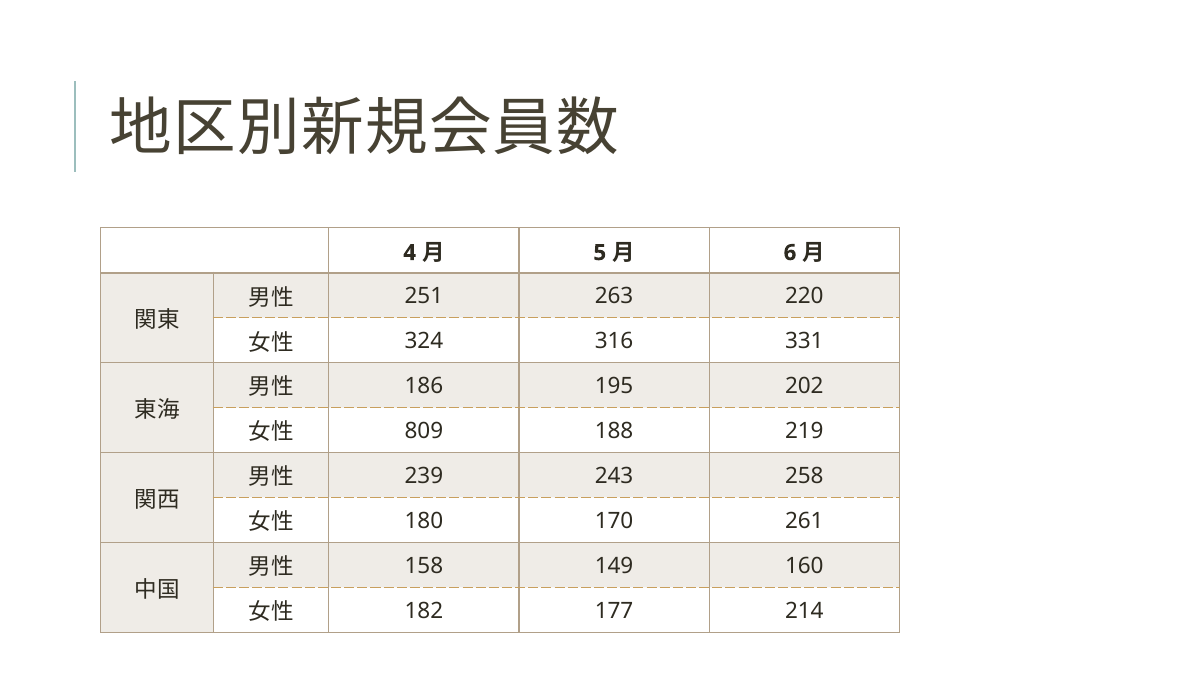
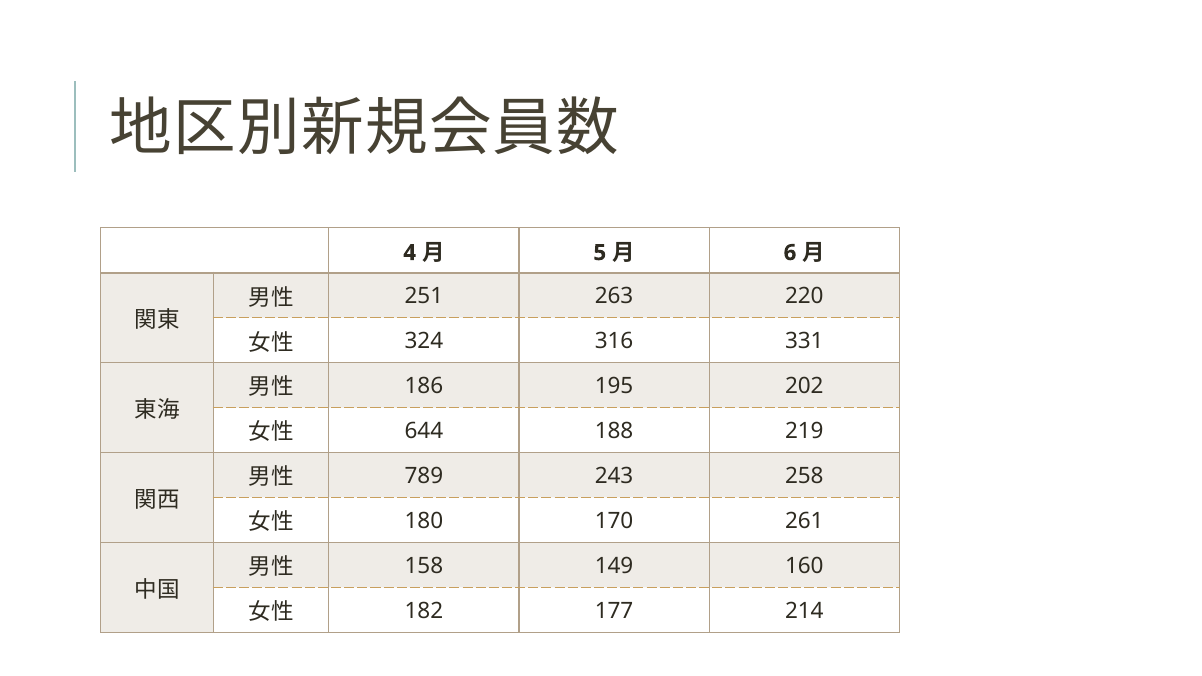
809: 809 -> 644 (424, 431)
239: 239 -> 789 (424, 476)
